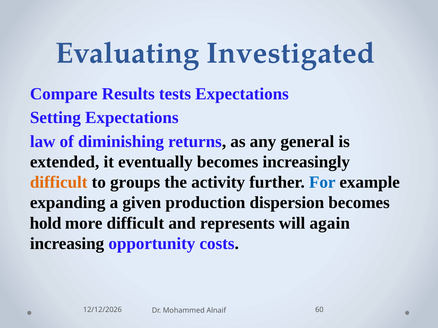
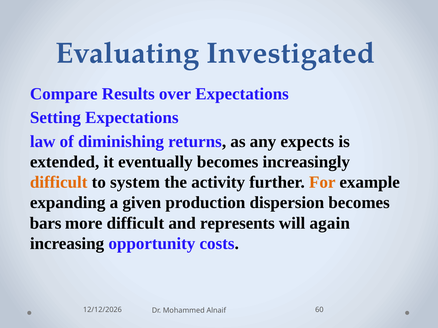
tests: tests -> over (175, 94)
general: general -> expects (307, 142)
groups: groups -> system (135, 183)
For colour: blue -> orange (322, 183)
hold: hold -> bars (46, 223)
